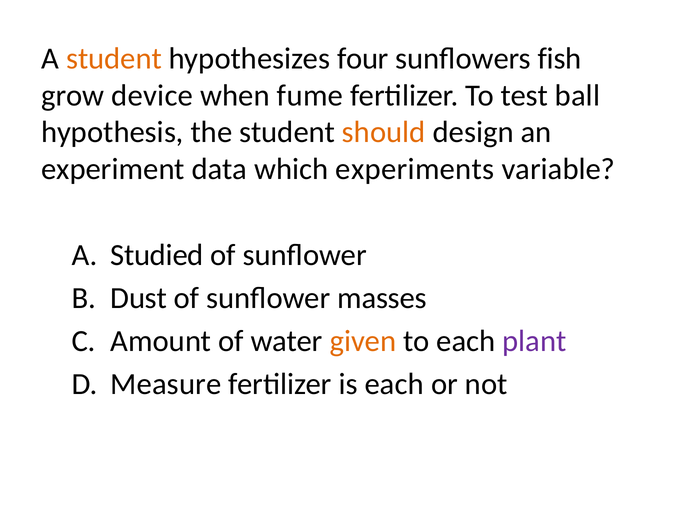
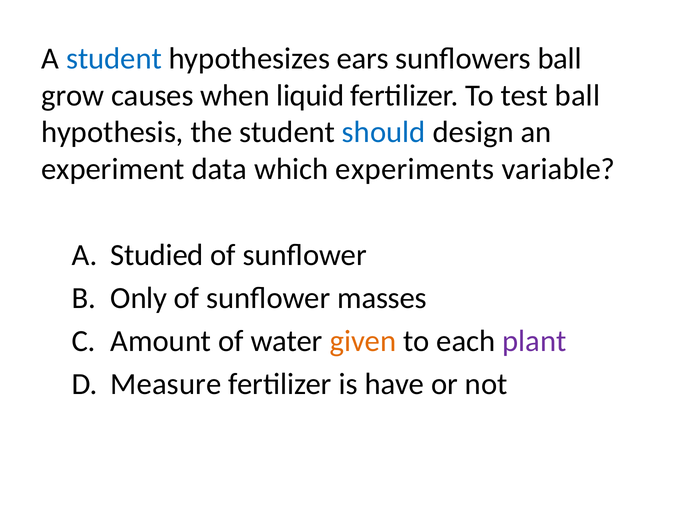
student colour: orange -> blue (114, 59)
four: four -> ears (363, 59)
sunflowers fish: fish -> ball (560, 59)
device: device -> causes (152, 96)
fume: fume -> liquid (310, 96)
should colour: orange -> blue (384, 132)
Dust: Dust -> Only (139, 298)
is each: each -> have (394, 384)
